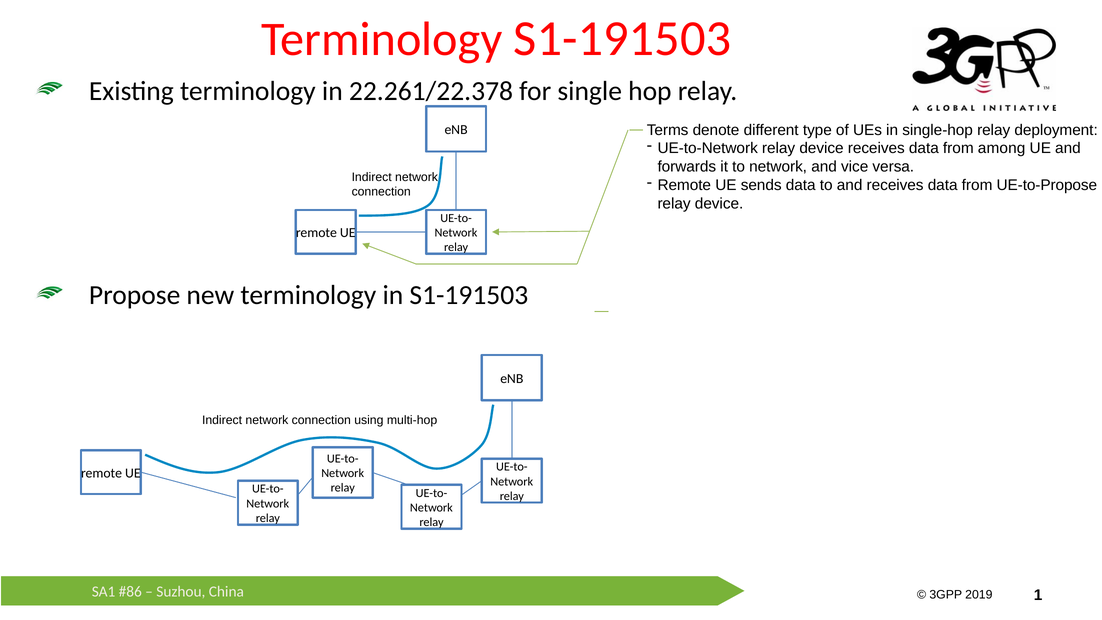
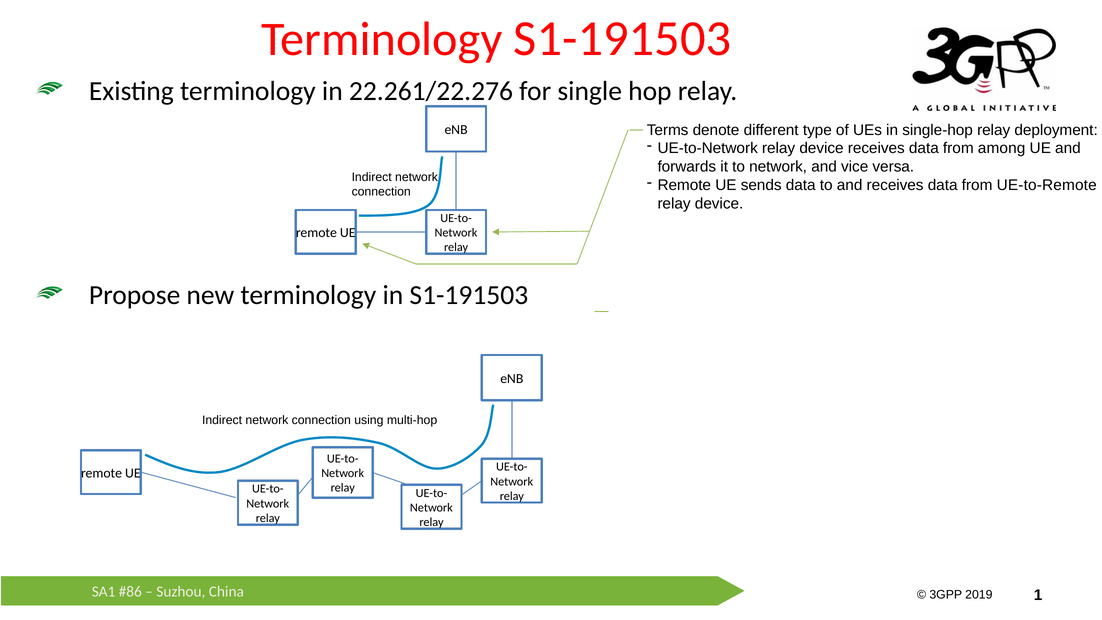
22.261/22.378: 22.261/22.378 -> 22.261/22.276 (431, 91)
UE-to-Propose: UE-to-Propose -> UE-to-Remote (1047, 185)
